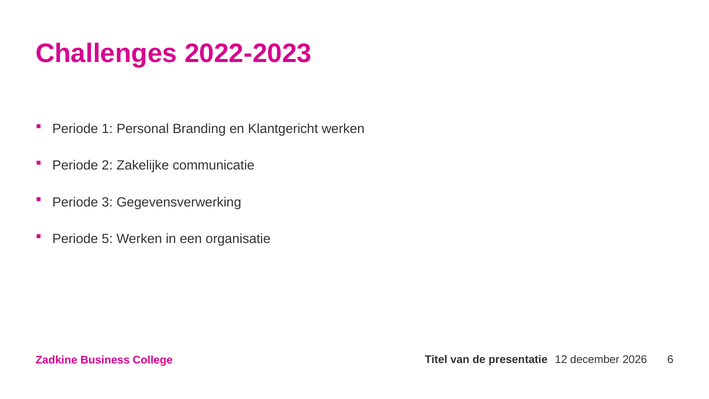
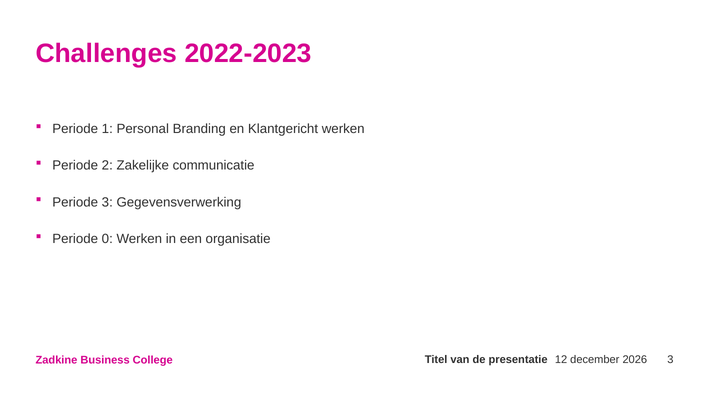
5: 5 -> 0 (107, 239)
presentatie 6: 6 -> 3 (670, 360)
